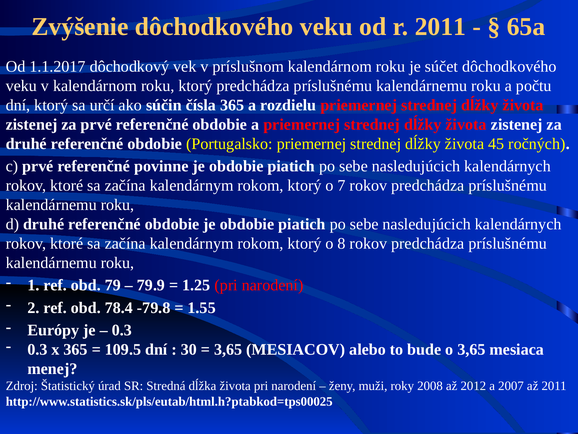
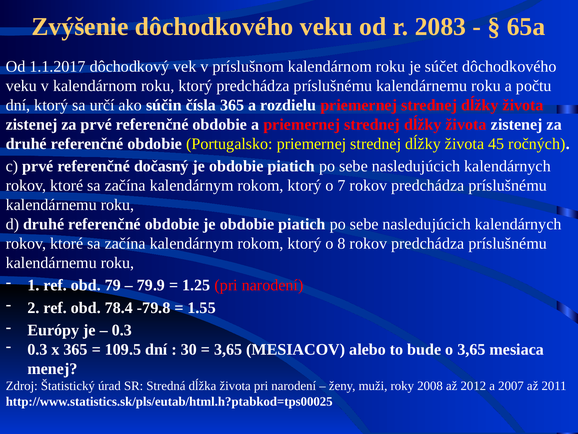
r 2011: 2011 -> 2083 (440, 27)
povinne: povinne -> dočasný (161, 166)
